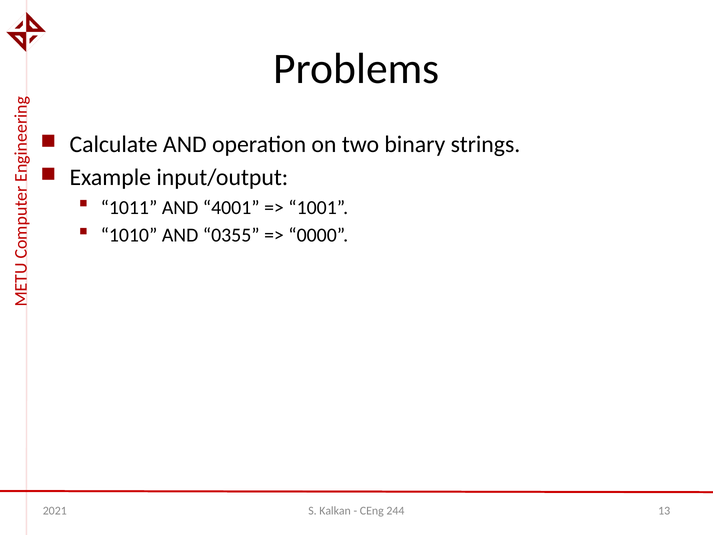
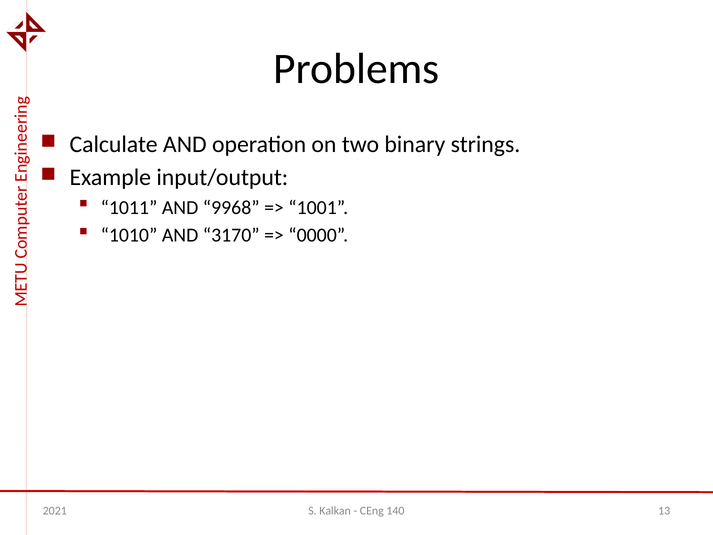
4001: 4001 -> 9968 (231, 207)
0355: 0355 -> 3170 (231, 235)
244: 244 -> 140 (395, 511)
